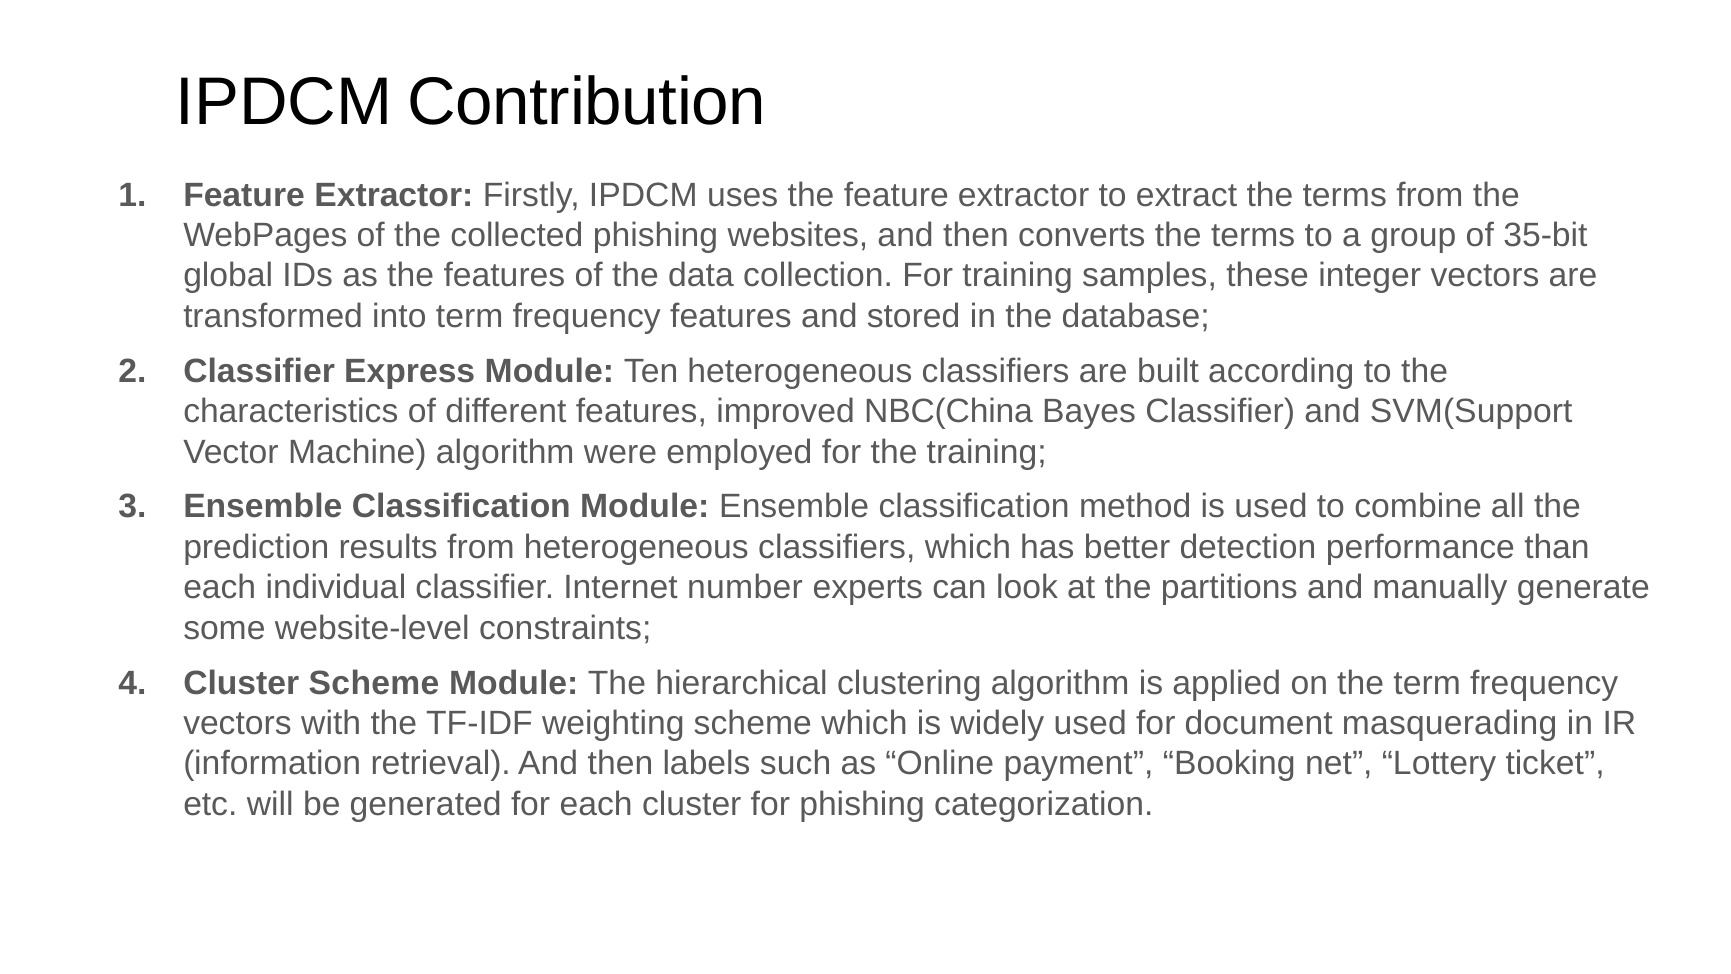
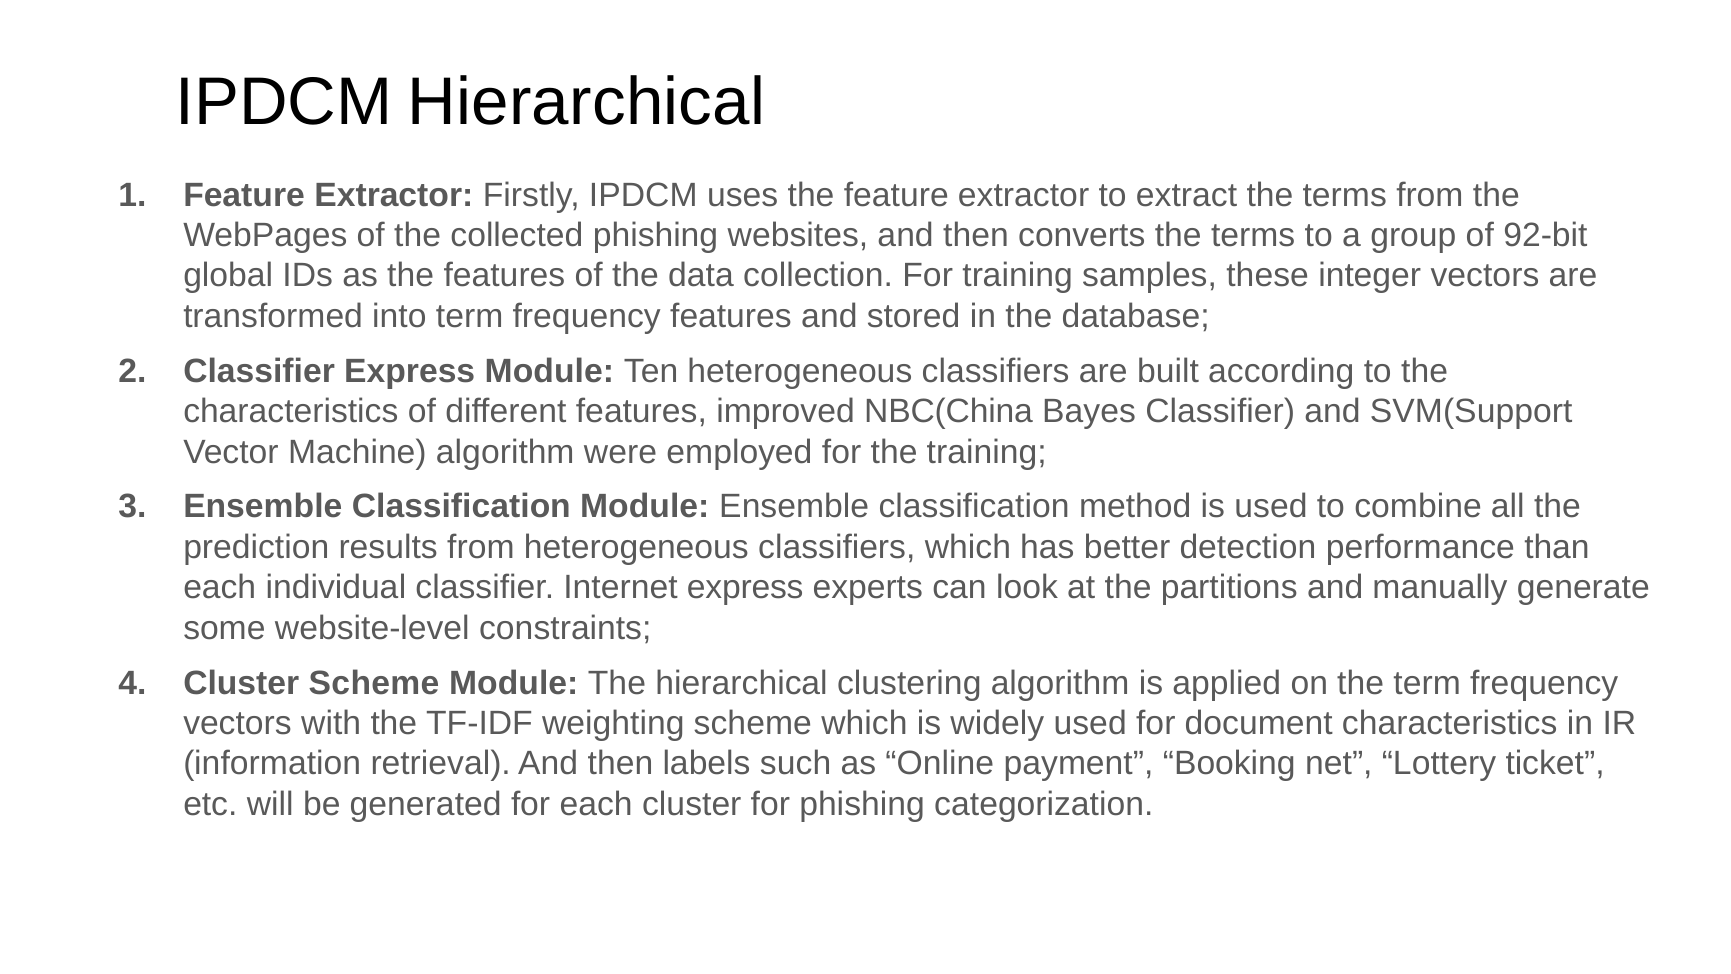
IPDCM Contribution: Contribution -> Hierarchical (586, 102)
35-bit: 35-bit -> 92-bit (1545, 235)
Internet number: number -> express (745, 588)
document masquerading: masquerading -> characteristics (1450, 723)
